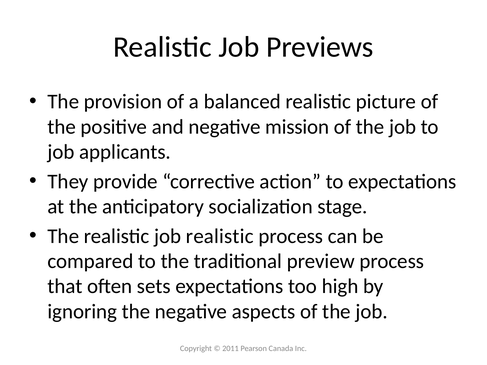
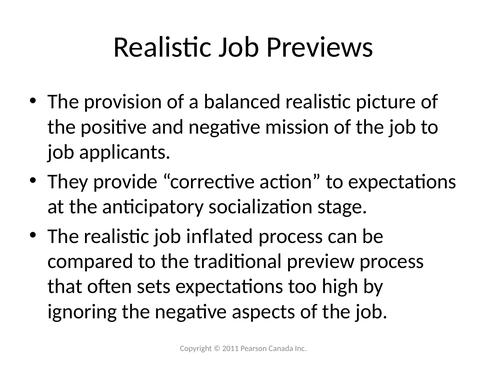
job realistic: realistic -> inflated (220, 236)
